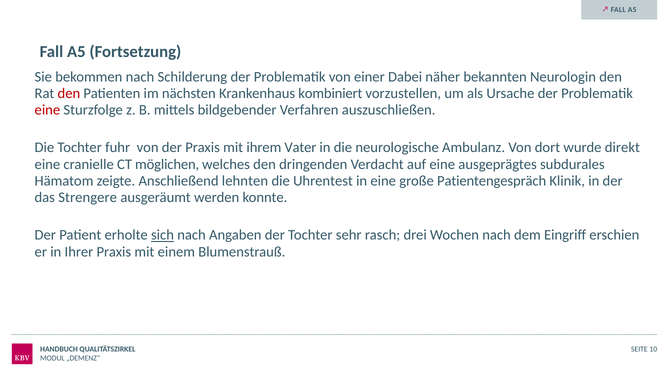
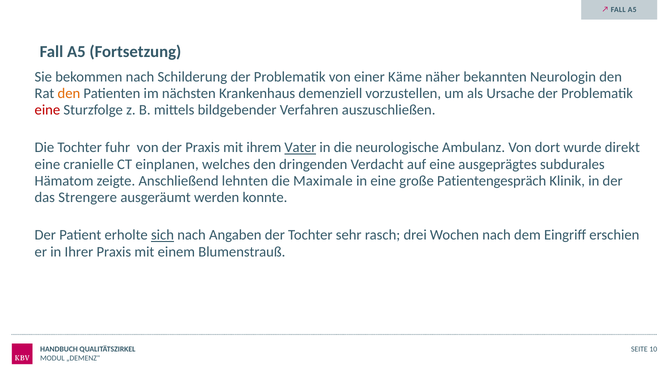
Dabei: Dabei -> Käme (405, 77)
den colour: red -> orange (69, 93)
kombiniert: kombiniert -> demenziell (330, 93)
Vater underline: none -> present (300, 148)
möglichen: möglichen -> einplanen (167, 164)
Uhrentest: Uhrentest -> Maximale (323, 181)
